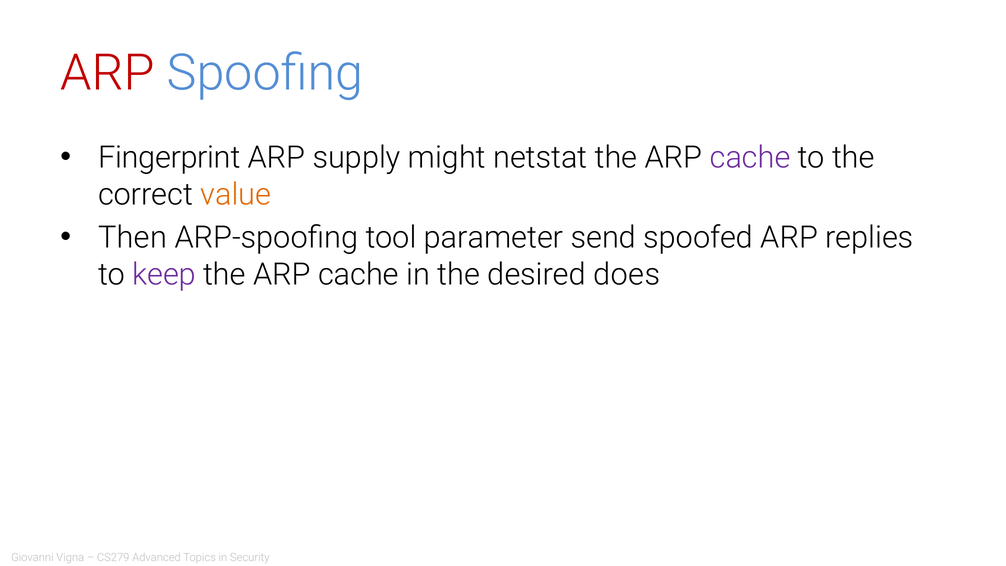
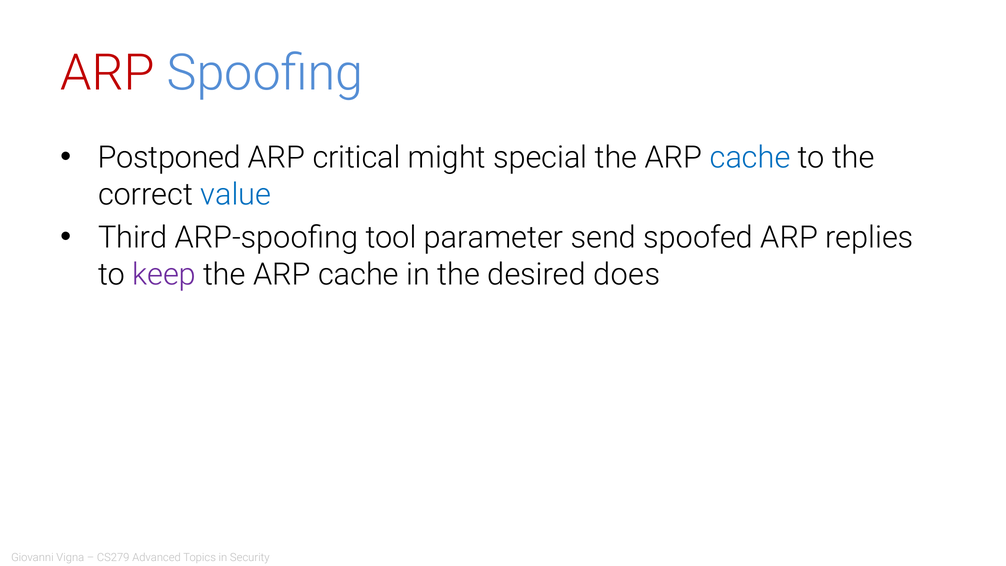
Fingerprint: Fingerprint -> Postponed (169, 158)
supply: supply -> critical (357, 158)
netstat: netstat -> special (540, 158)
cache colour: purple -> blue (750, 158)
value colour: orange -> blue (236, 195)
Then: Then -> Third (133, 238)
